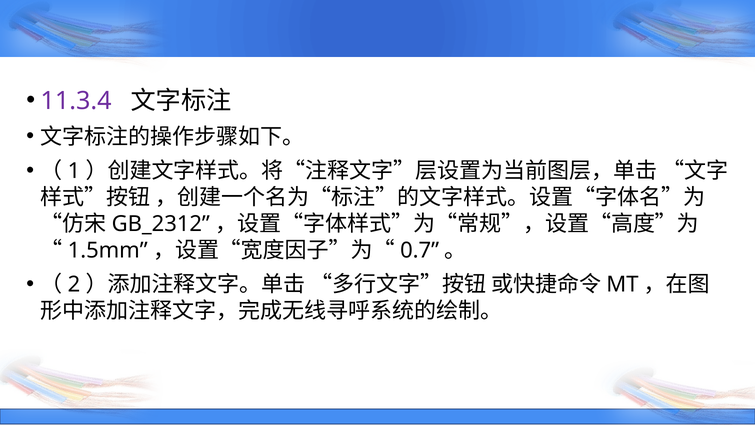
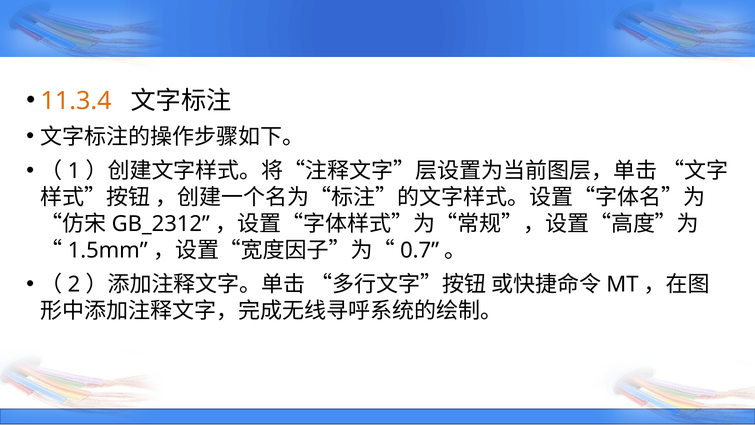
11.3.4 colour: purple -> orange (76, 101)
